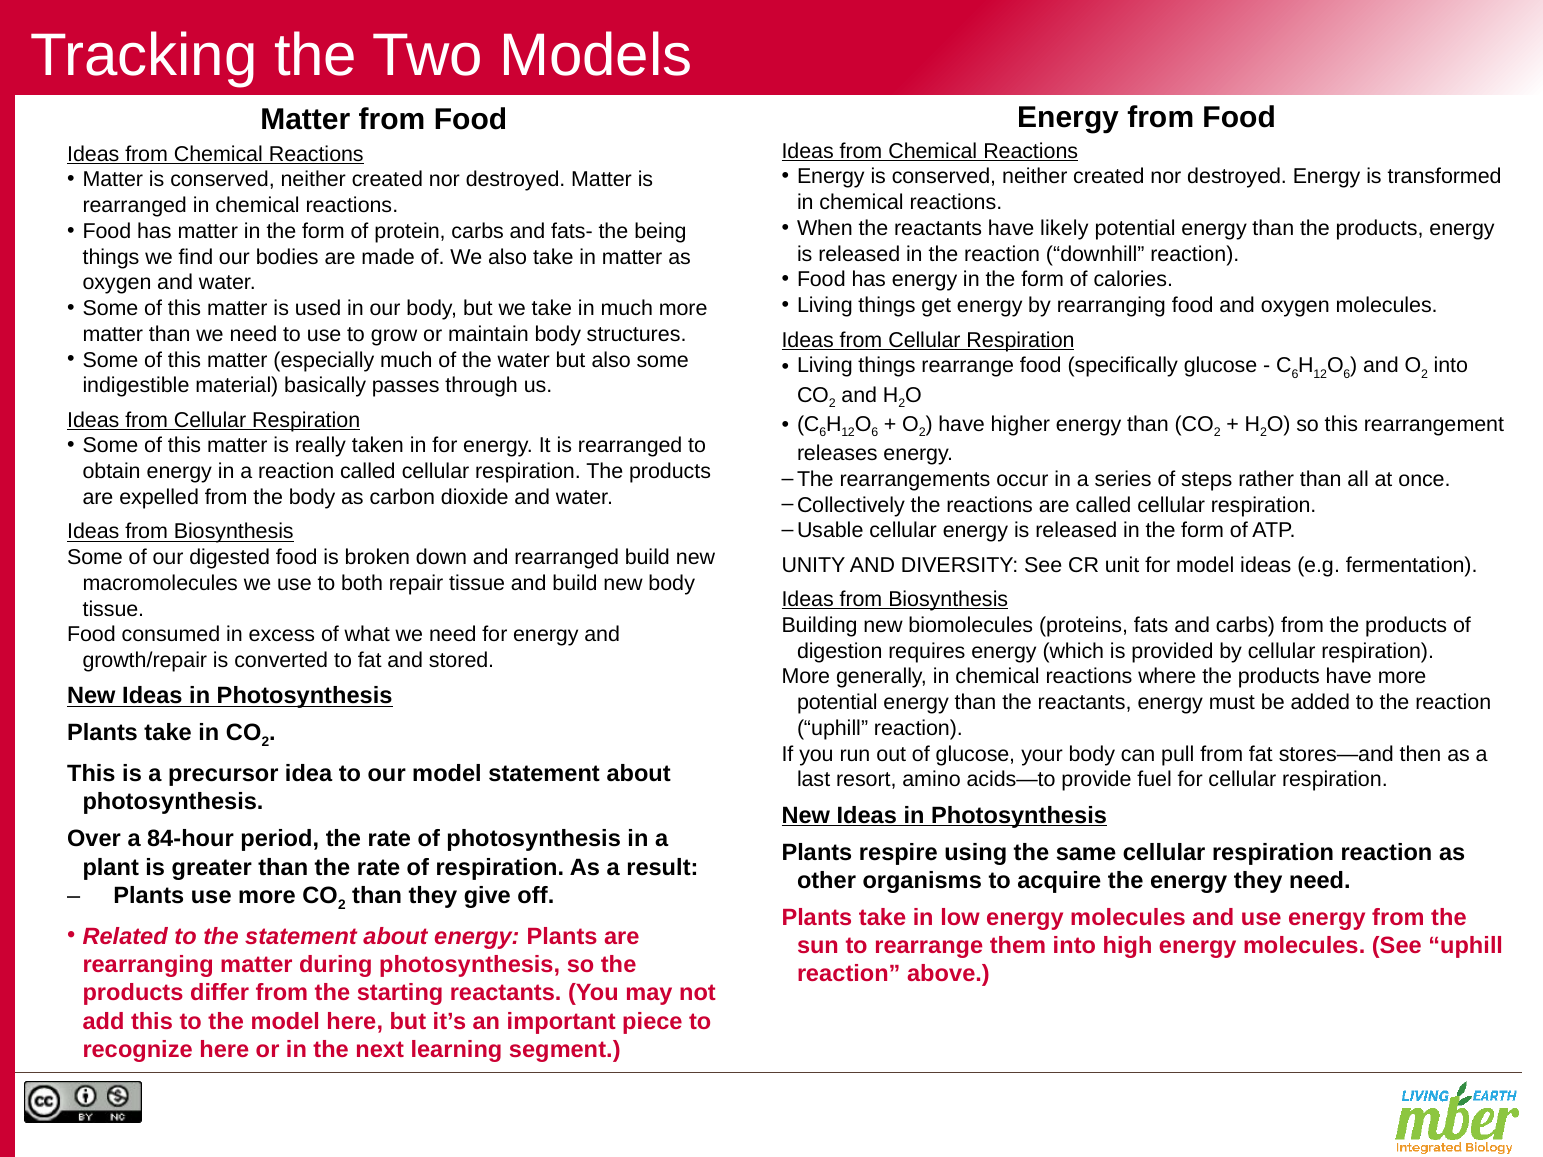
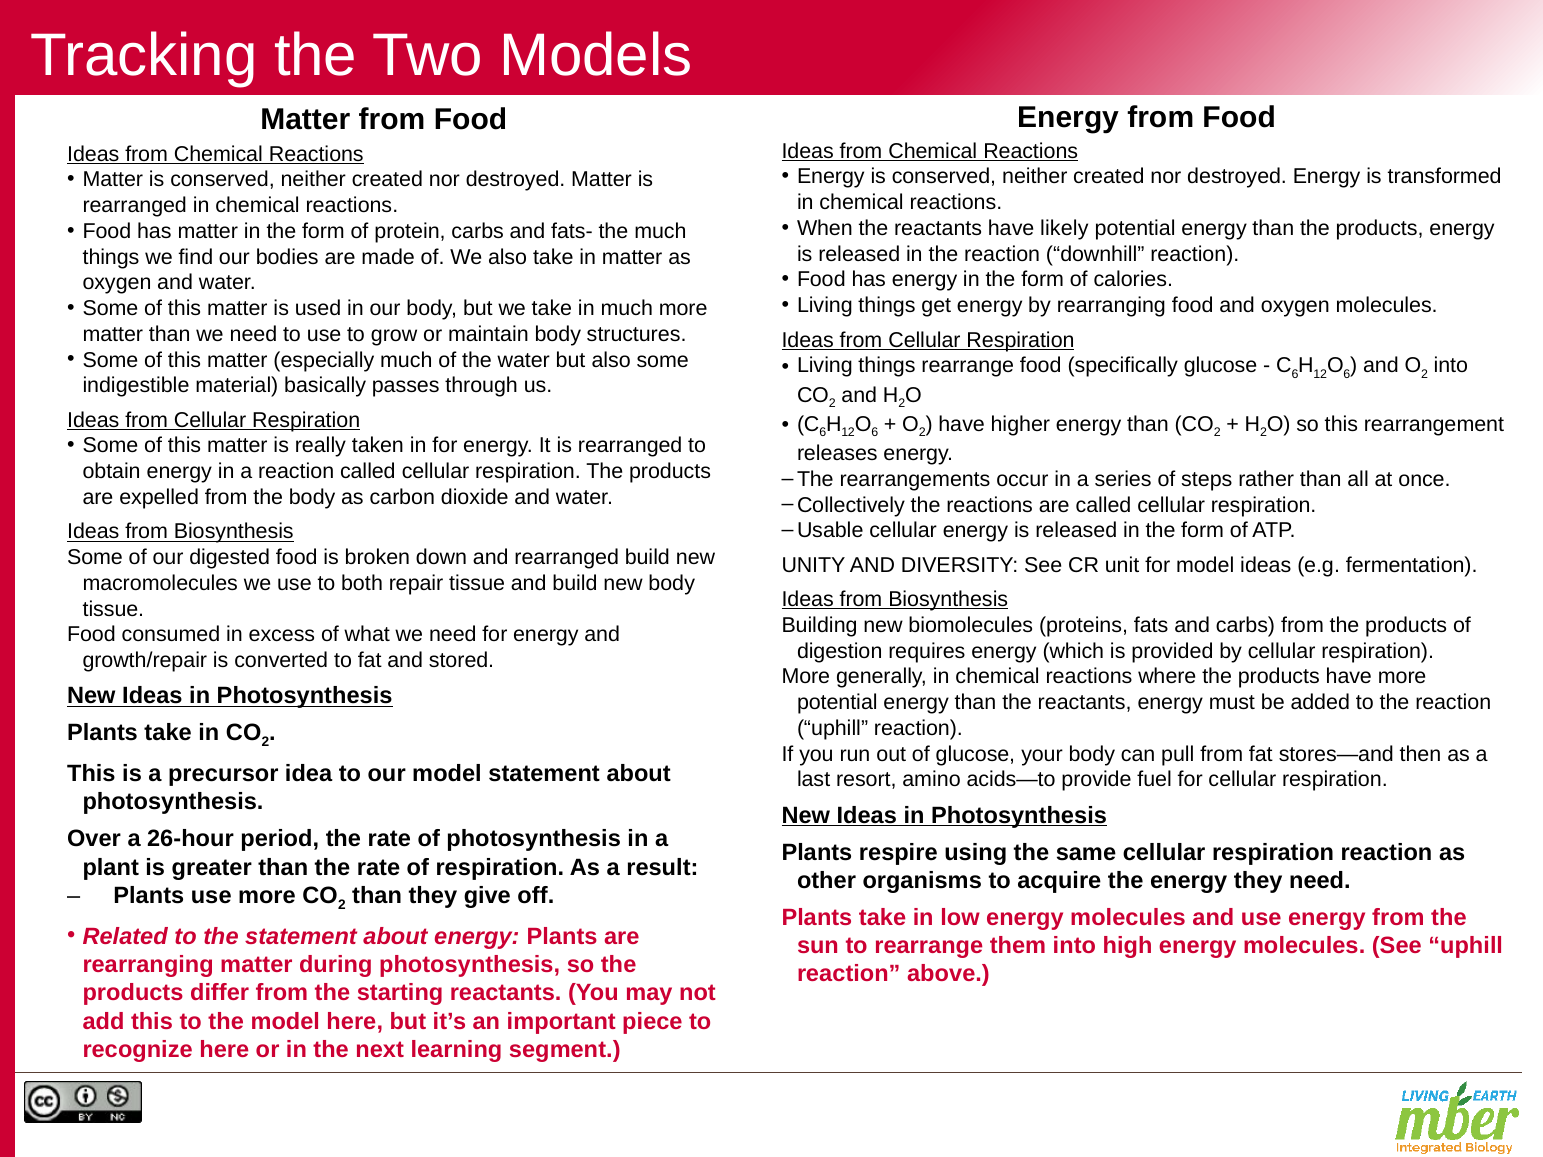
the being: being -> much (660, 231)
84-hour: 84-hour -> 26-hour (190, 839)
